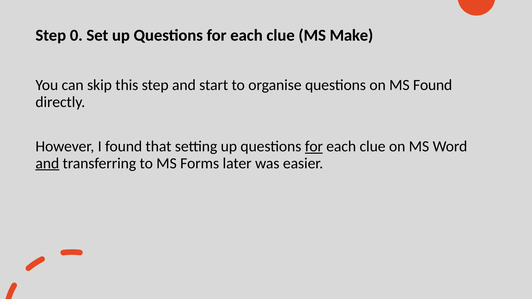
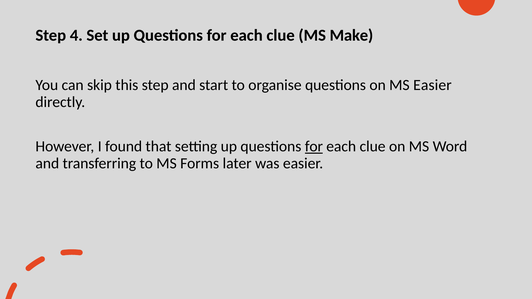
0: 0 -> 4 (76, 35)
MS Found: Found -> Easier (432, 85)
and underline: present -> none (47, 163)
